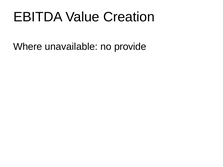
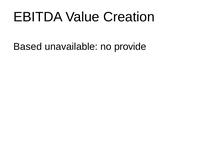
Where: Where -> Based (28, 47)
